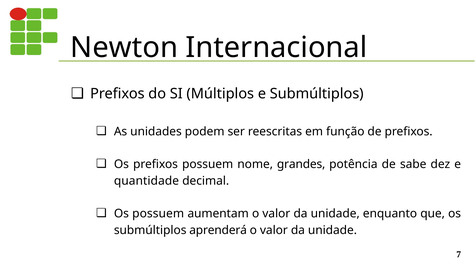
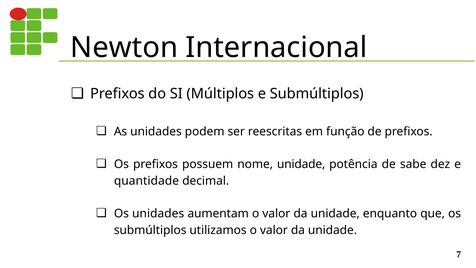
nome grandes: grandes -> unidade (301, 164)
Os possuem: possuem -> unidades (158, 213)
aprenderá: aprenderá -> utilizamos (218, 230)
